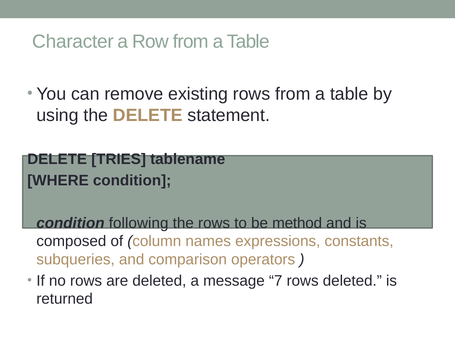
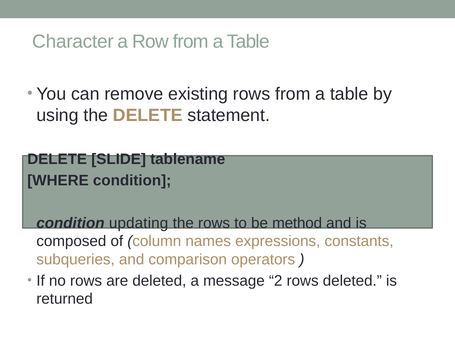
TRIES: TRIES -> SLIDE (119, 159)
following: following -> updating (139, 222)
7: 7 -> 2 (276, 280)
